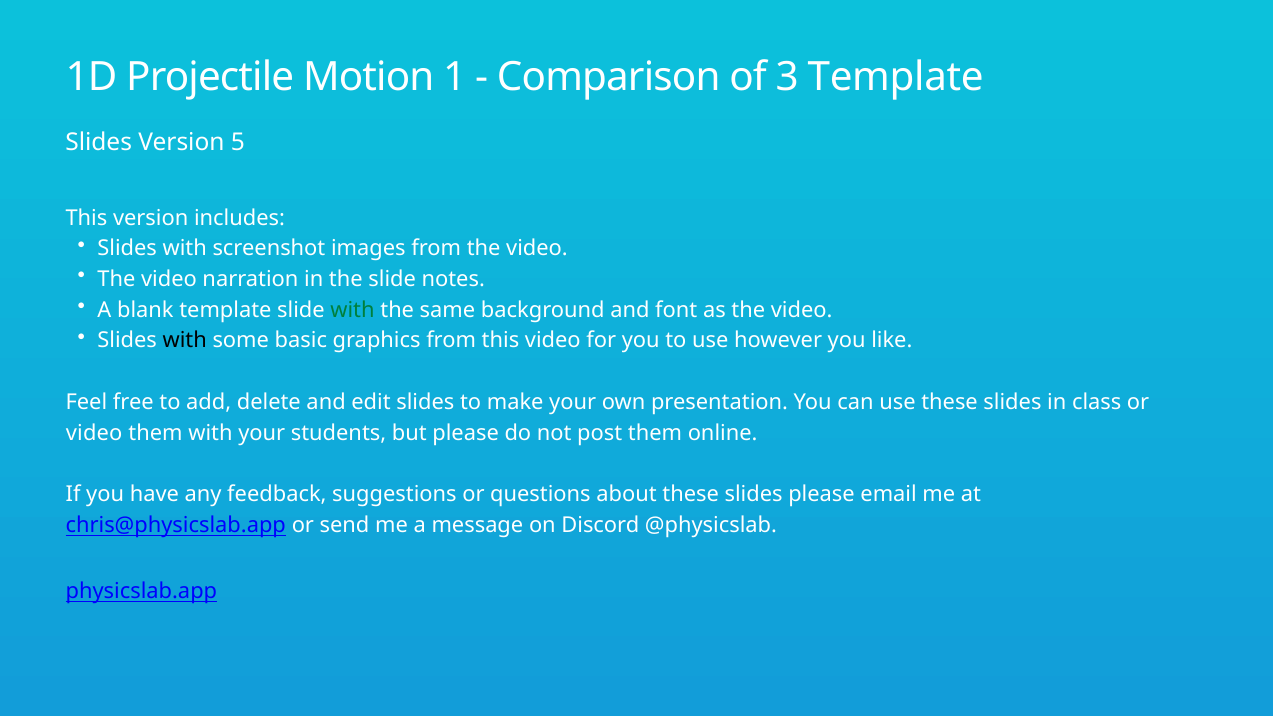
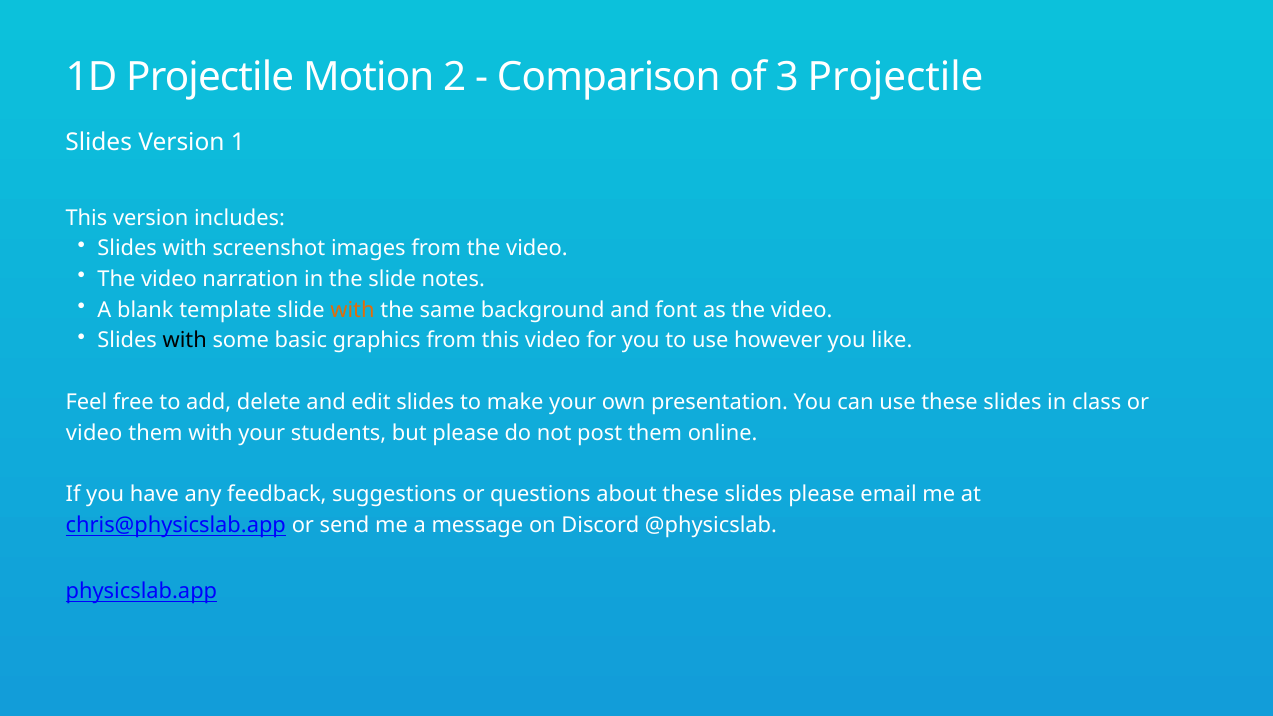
1: 1 -> 2 (455, 77)
3 Template: Template -> Projectile (896, 77)
5: 5 -> 1 (238, 143)
with colour: green -> orange (353, 310)
